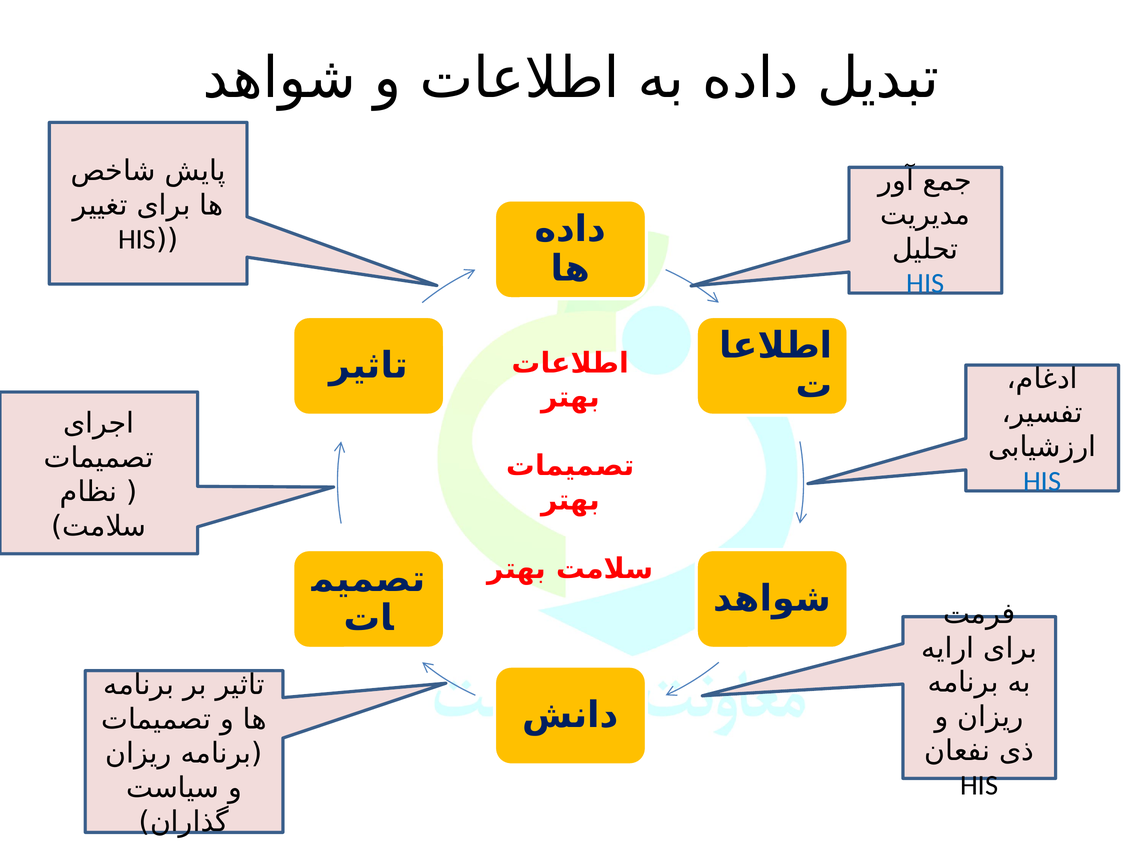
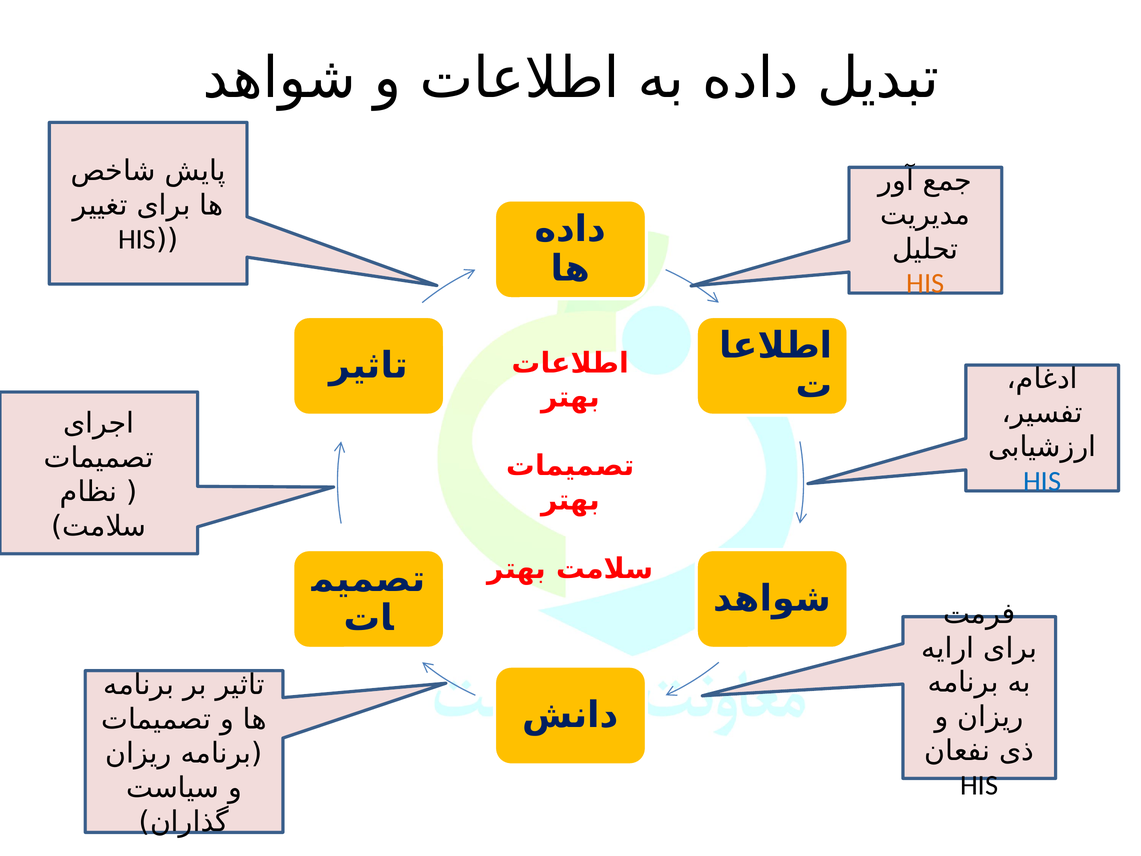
HIS colour: blue -> orange (925, 283)
